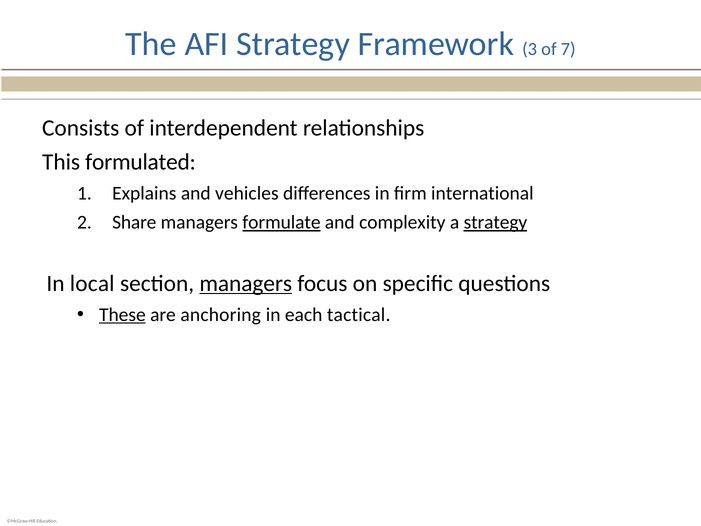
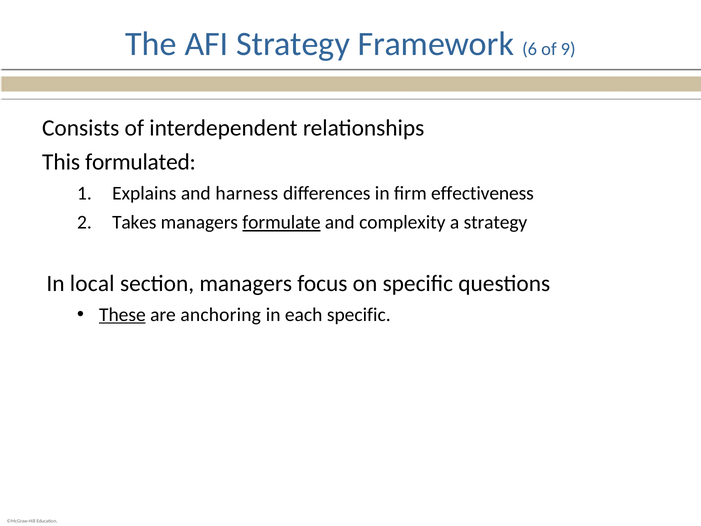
3: 3 -> 6 (530, 49)
7: 7 -> 9 (568, 49)
vehicles: vehicles -> harness (247, 193)
international: international -> effectiveness (482, 193)
Share: Share -> Takes (134, 222)
strategy underline: present -> none (495, 222)
managers underline: present -> none (246, 283)
each tactical: tactical -> specific (359, 315)
